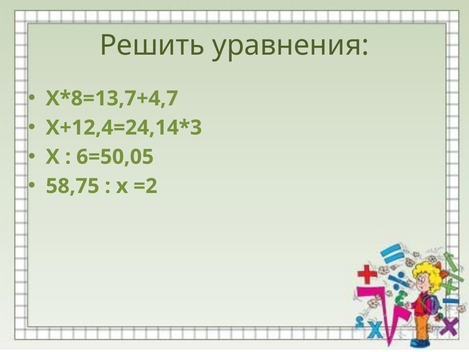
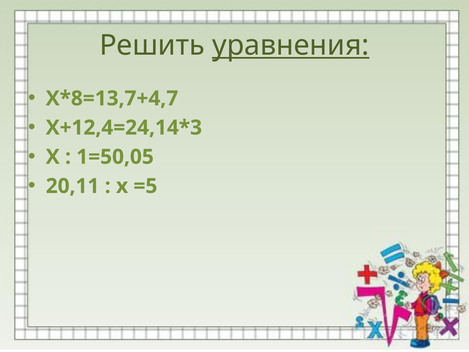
уравнения underline: none -> present (291, 45)
6=50,05: 6=50,05 -> 1=50,05 (115, 157)
58,75: 58,75 -> 20,11 (73, 186)
=2: =2 -> =5 (145, 186)
